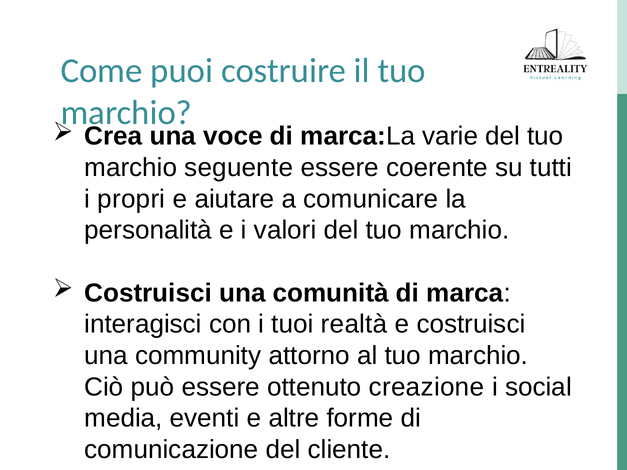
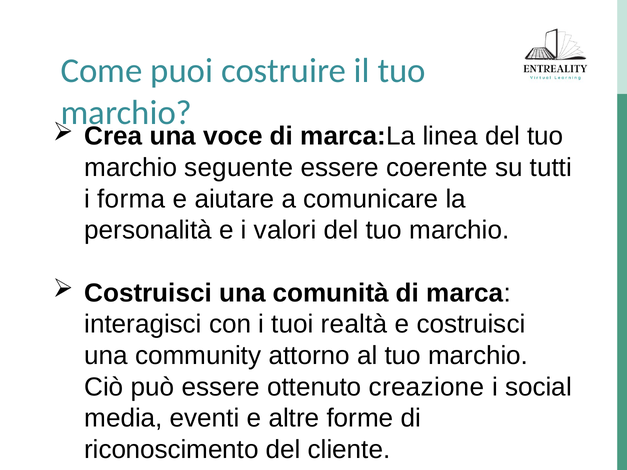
varie: varie -> linea (450, 136)
propri: propri -> forma (131, 199)
comunicazione: comunicazione -> riconoscimento (171, 450)
